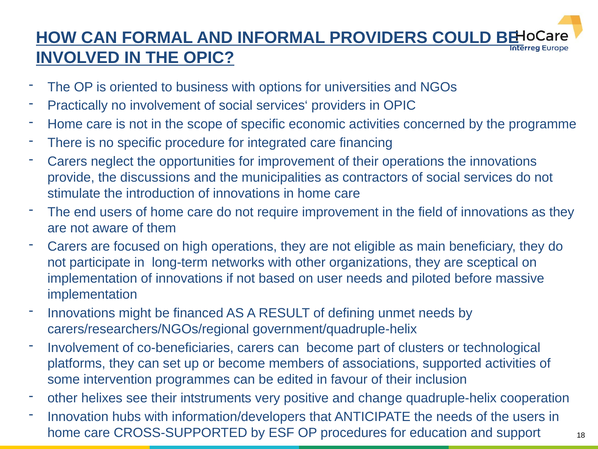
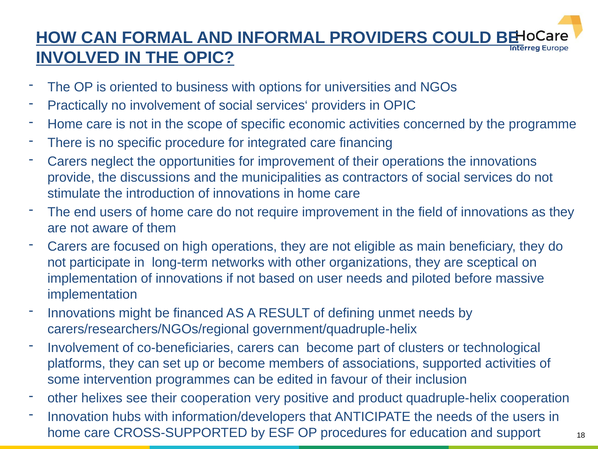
their intstruments: intstruments -> cooperation (216, 398)
change: change -> product (380, 398)
